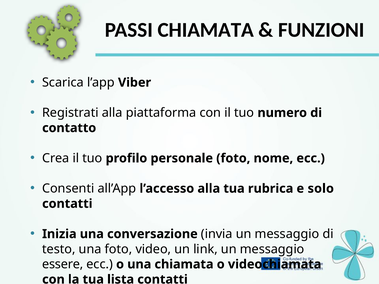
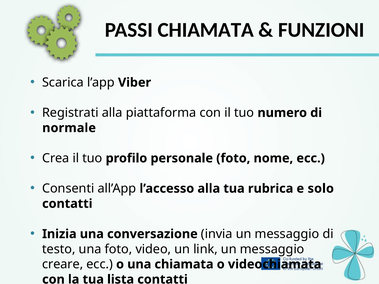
contatto: contatto -> normale (69, 128)
essere: essere -> creare (63, 264)
